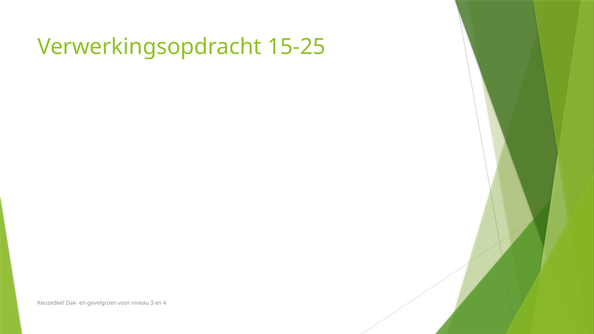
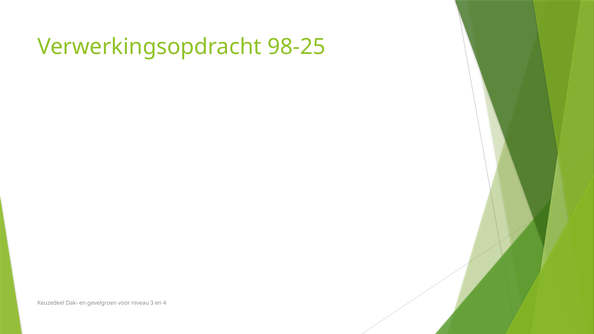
15-25: 15-25 -> 98-25 (296, 47)
